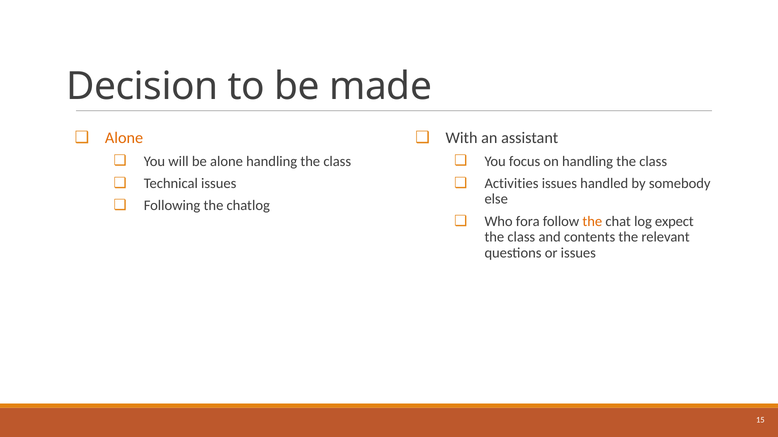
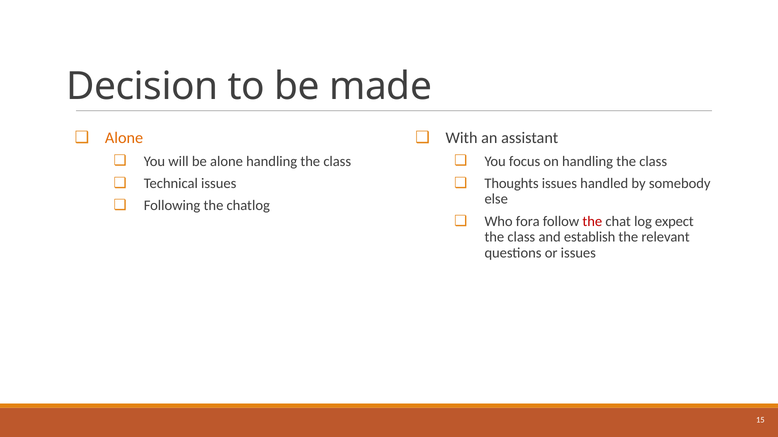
Activities: Activities -> Thoughts (512, 184)
the colour: orange -> red (592, 222)
contents: contents -> establish (590, 237)
